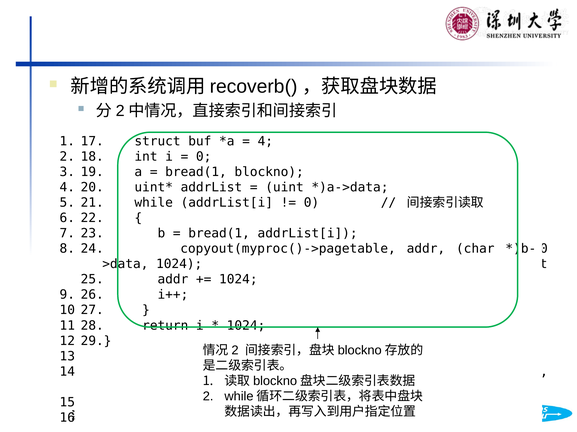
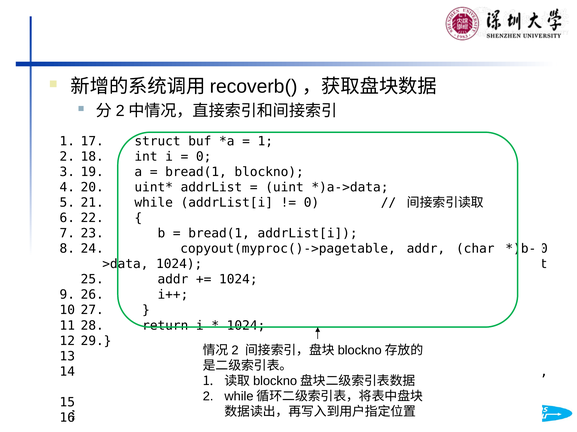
4: 4 -> 1 (265, 141)
